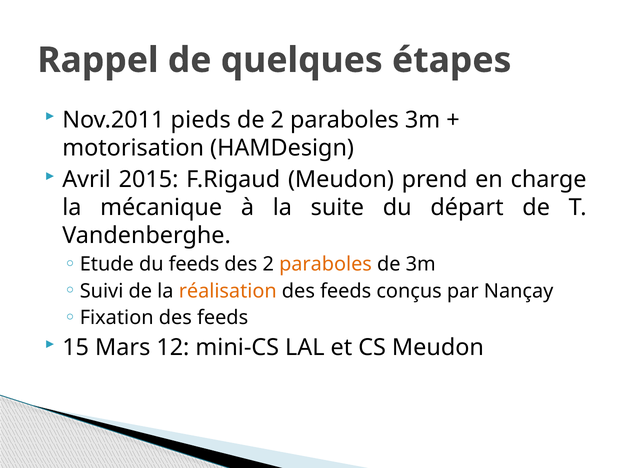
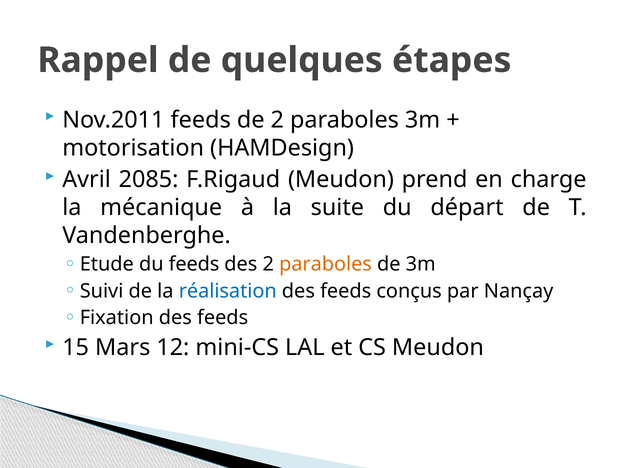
Nov.2011 pieds: pieds -> feeds (201, 120)
2015: 2015 -> 2085 (149, 180)
réalisation colour: orange -> blue (228, 291)
